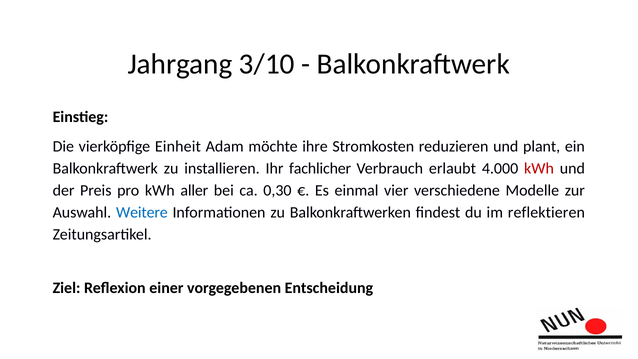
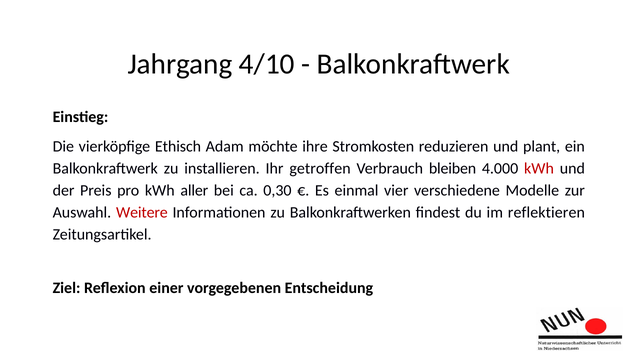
3/10: 3/10 -> 4/10 (267, 64)
Einheit: Einheit -> Ethisch (178, 146)
fachlicher: fachlicher -> getroffen (320, 168)
erlaubt: erlaubt -> bleiben (453, 168)
Weitere colour: blue -> red (142, 212)
